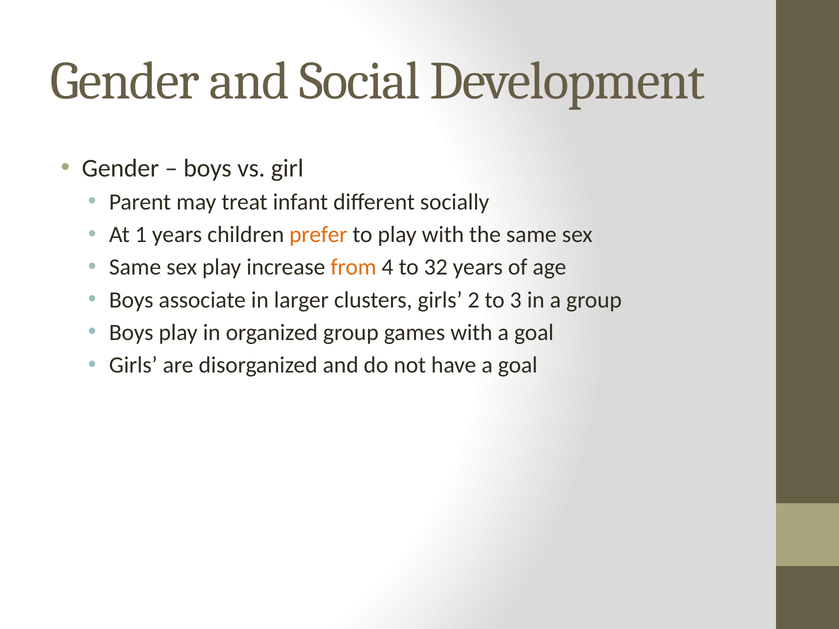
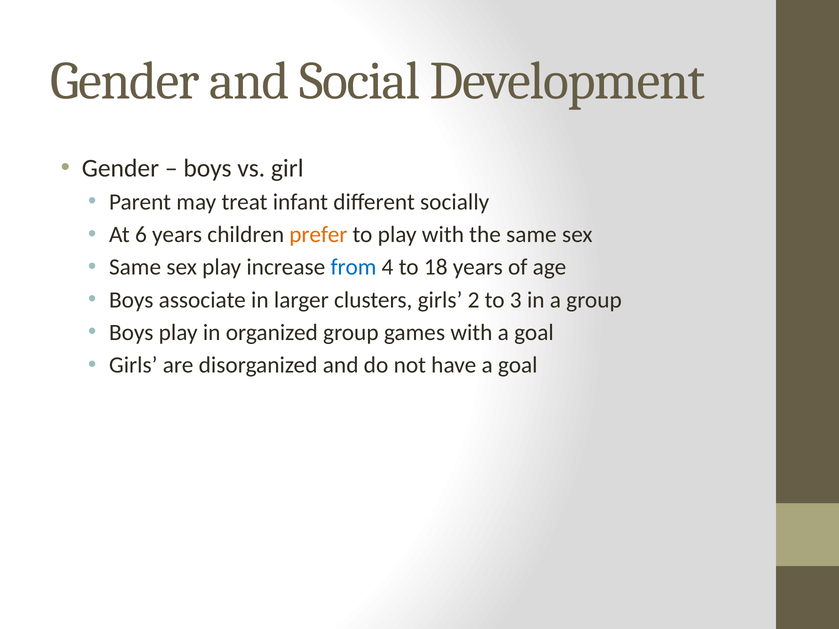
1: 1 -> 6 (141, 235)
from colour: orange -> blue (354, 267)
32: 32 -> 18 (436, 267)
